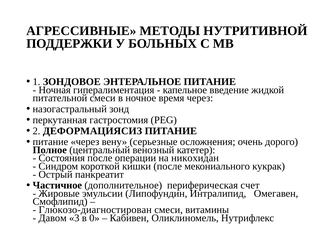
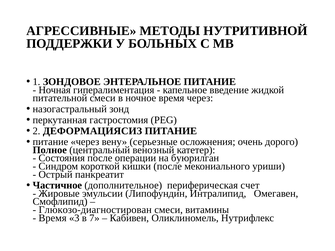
никохидан: никохидан -> буюрилган (195, 158)
кукрак: кукрак -> уриши (269, 166)
Давом: Давом -> Время (53, 218)
0: 0 -> 7 (94, 218)
